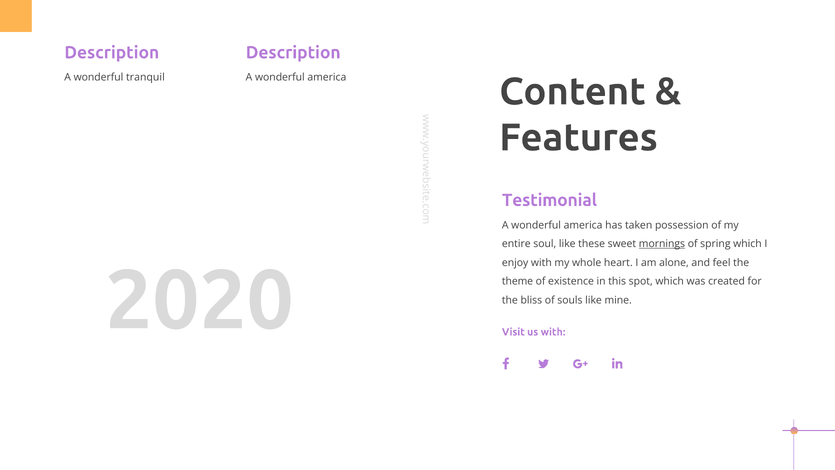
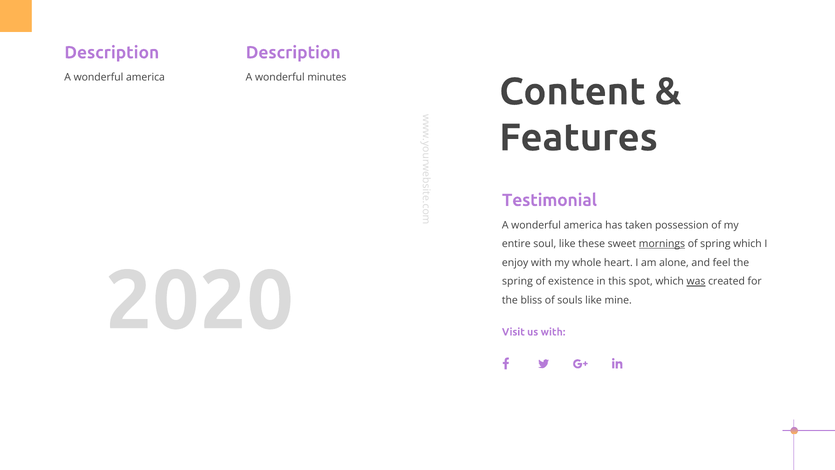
tranquil: tranquil -> america (145, 77)
america: america -> minutes (327, 77)
theme: theme -> spring (517, 281)
was underline: none -> present (696, 281)
